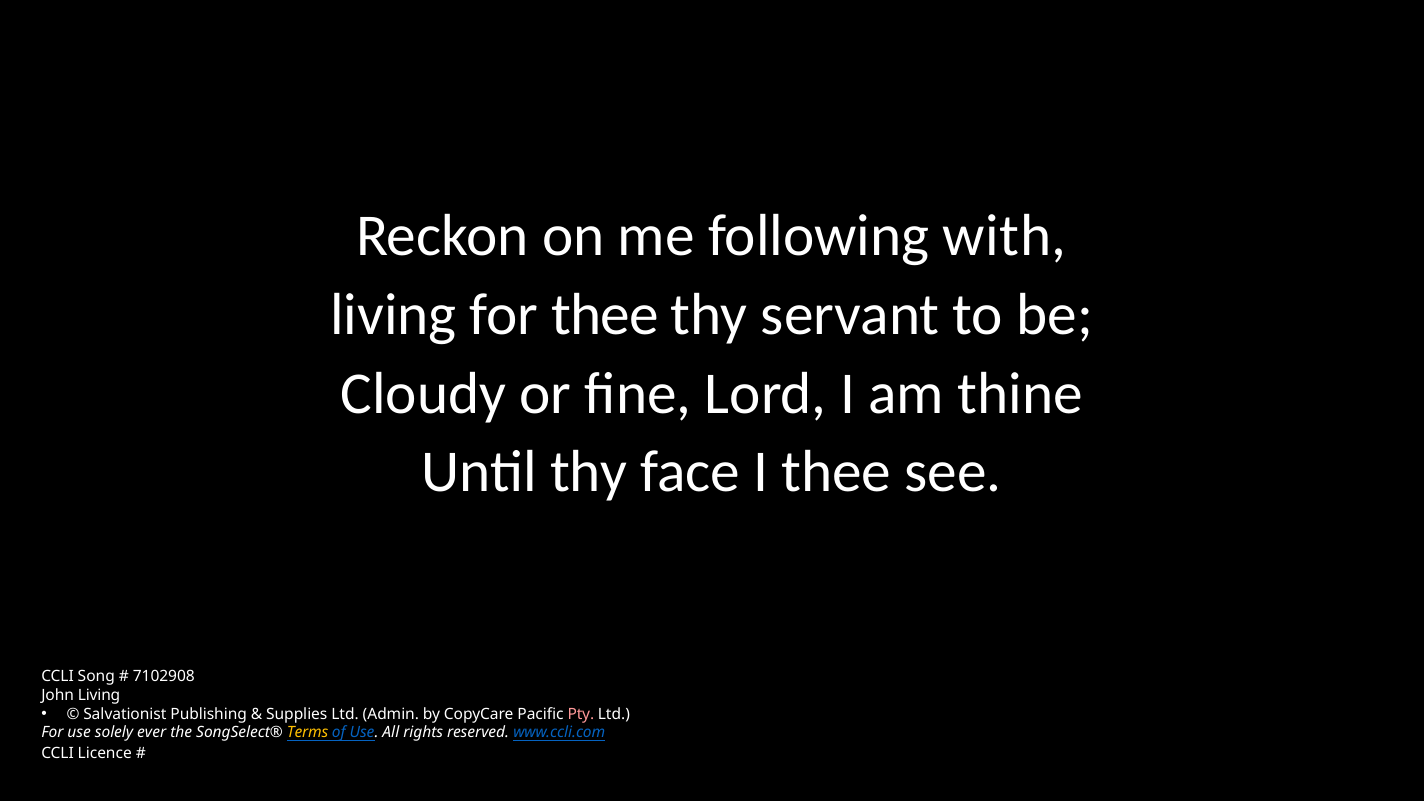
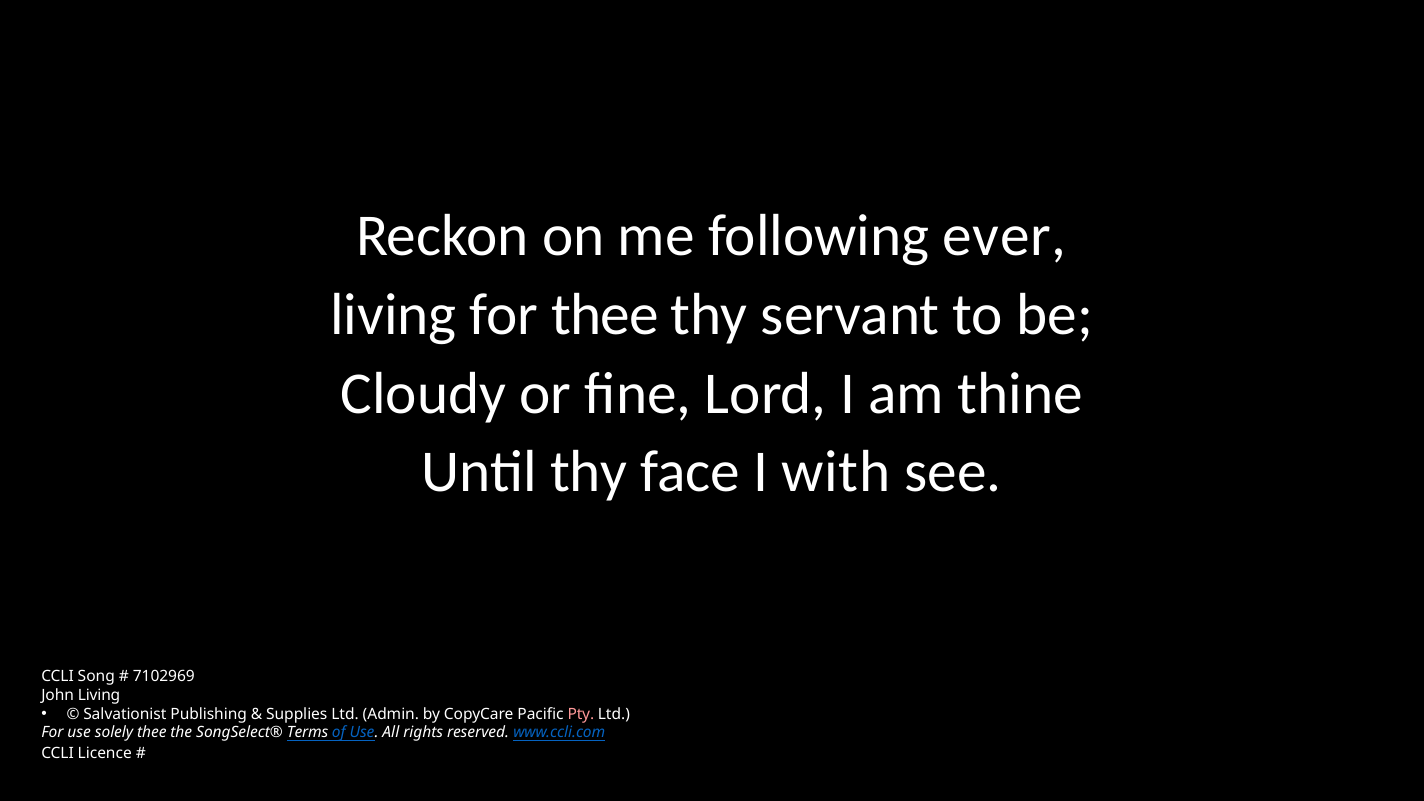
with: with -> ever (1005, 236)
I thee: thee -> with (836, 472)
7102908: 7102908 -> 7102969 (164, 677)
solely ever: ever -> thee (152, 733)
Terms colour: yellow -> white (308, 733)
